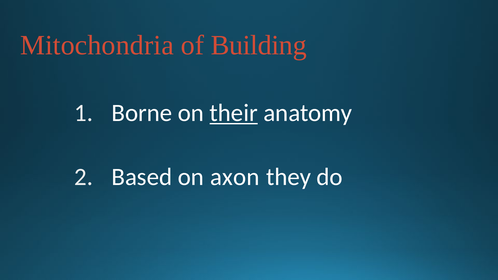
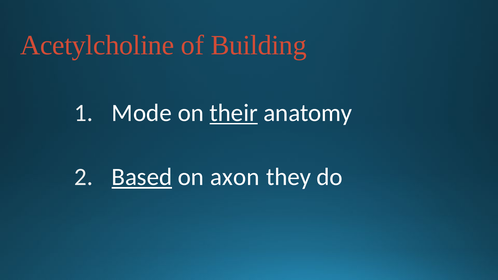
Mitochondria: Mitochondria -> Acetylcholine (97, 45)
Borne: Borne -> Mode (142, 113)
Based underline: none -> present (142, 177)
